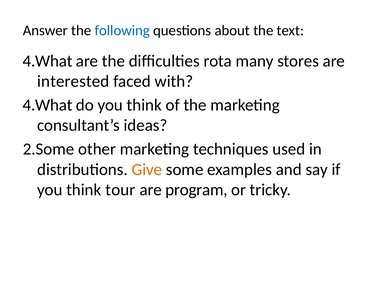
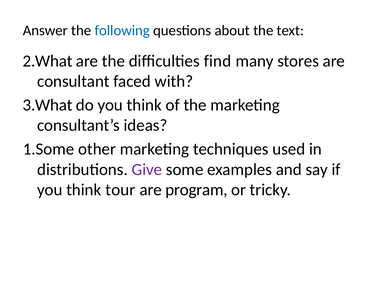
4.What: 4.What -> 2.What (48, 61)
rota: rota -> find (218, 61)
interested: interested -> consultant (73, 81)
4.What: 4.What -> 3.What (48, 105)
2.Some: 2.Some -> 1.Some (49, 149)
Give colour: orange -> purple (147, 169)
